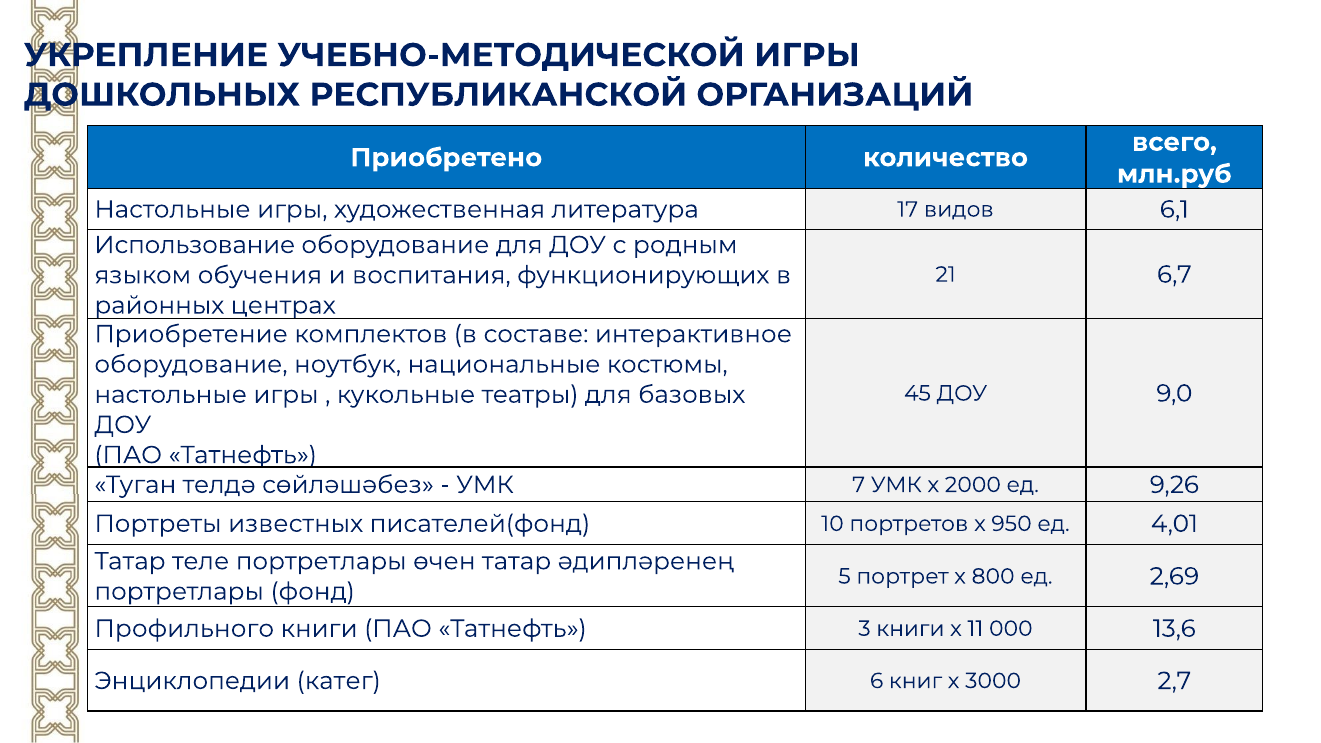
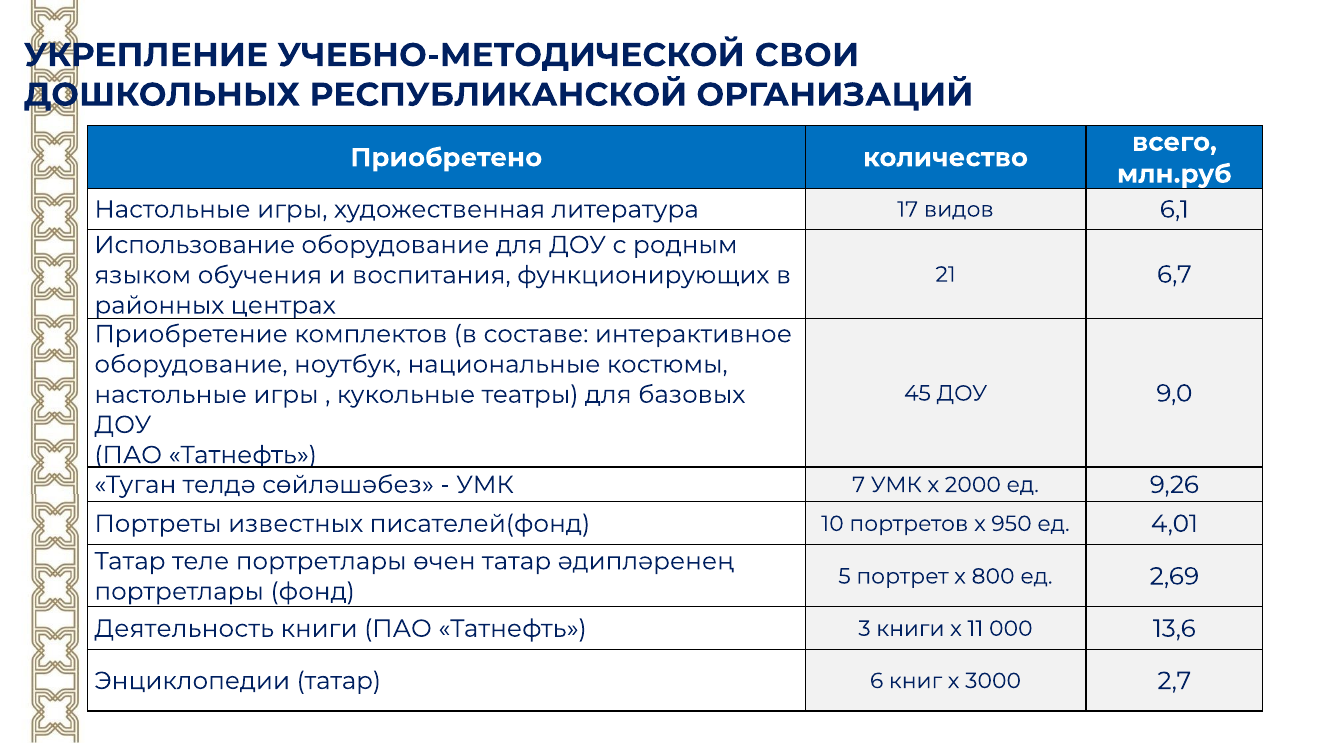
УЧЕБНО-МЕТОДИЧЕСКОЙ ИГРЫ: ИГРЫ -> СВОИ (807, 55)
Профильного: Профильного -> Деятельность (184, 629)
Энциклопедии катег: катег -> татар (339, 681)
